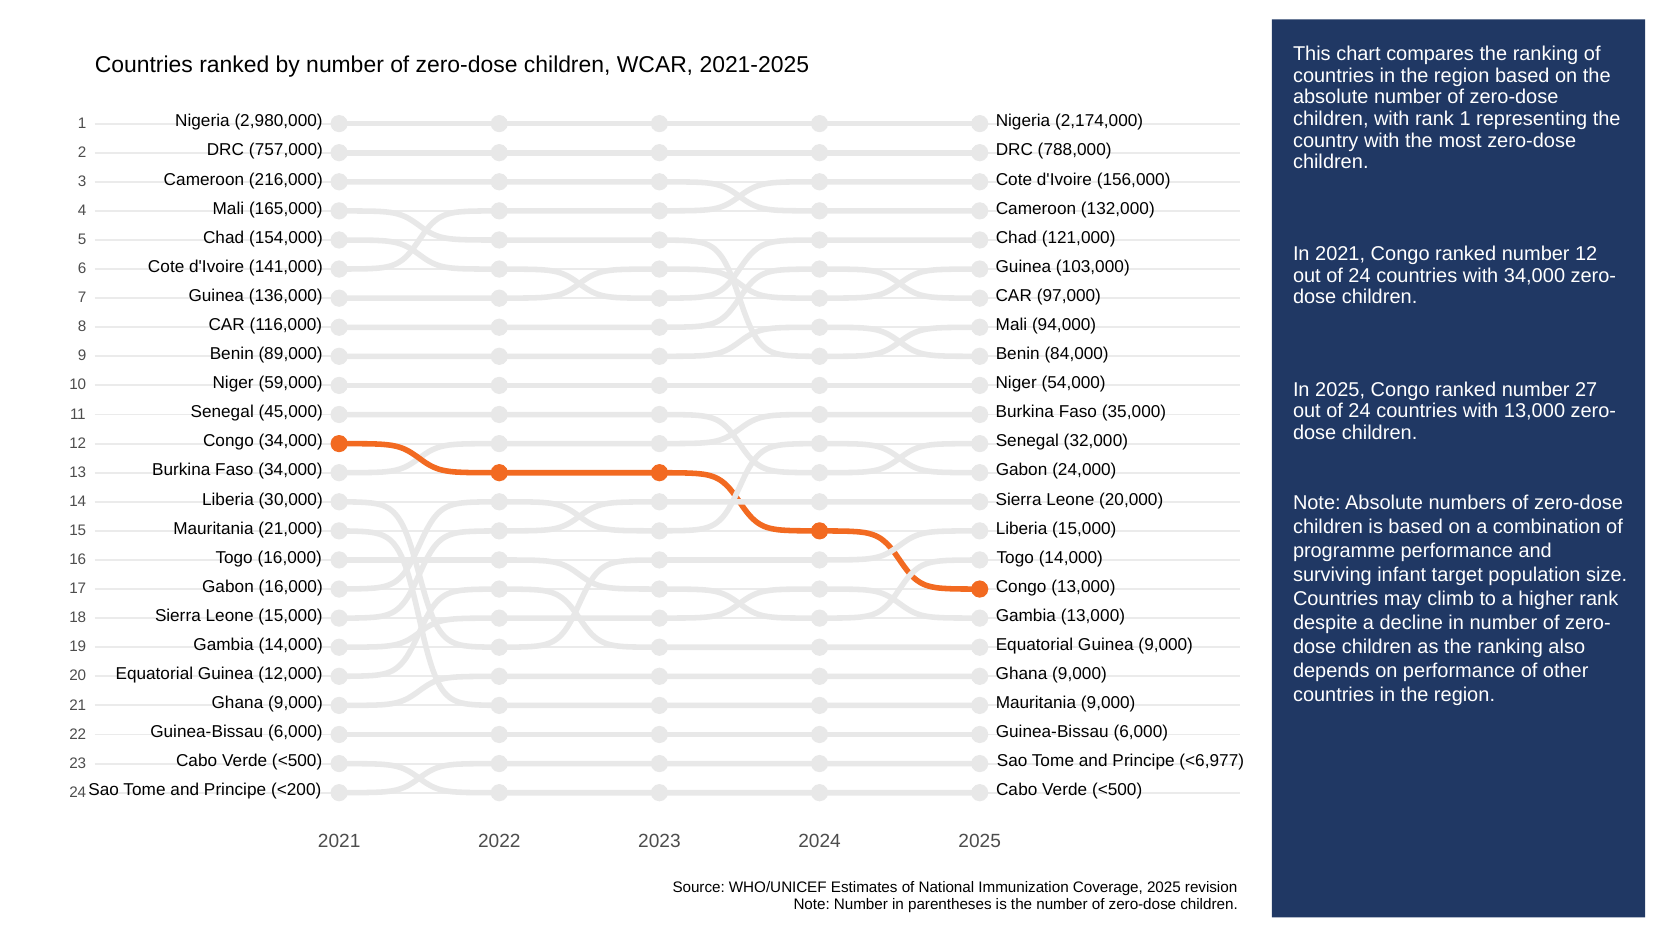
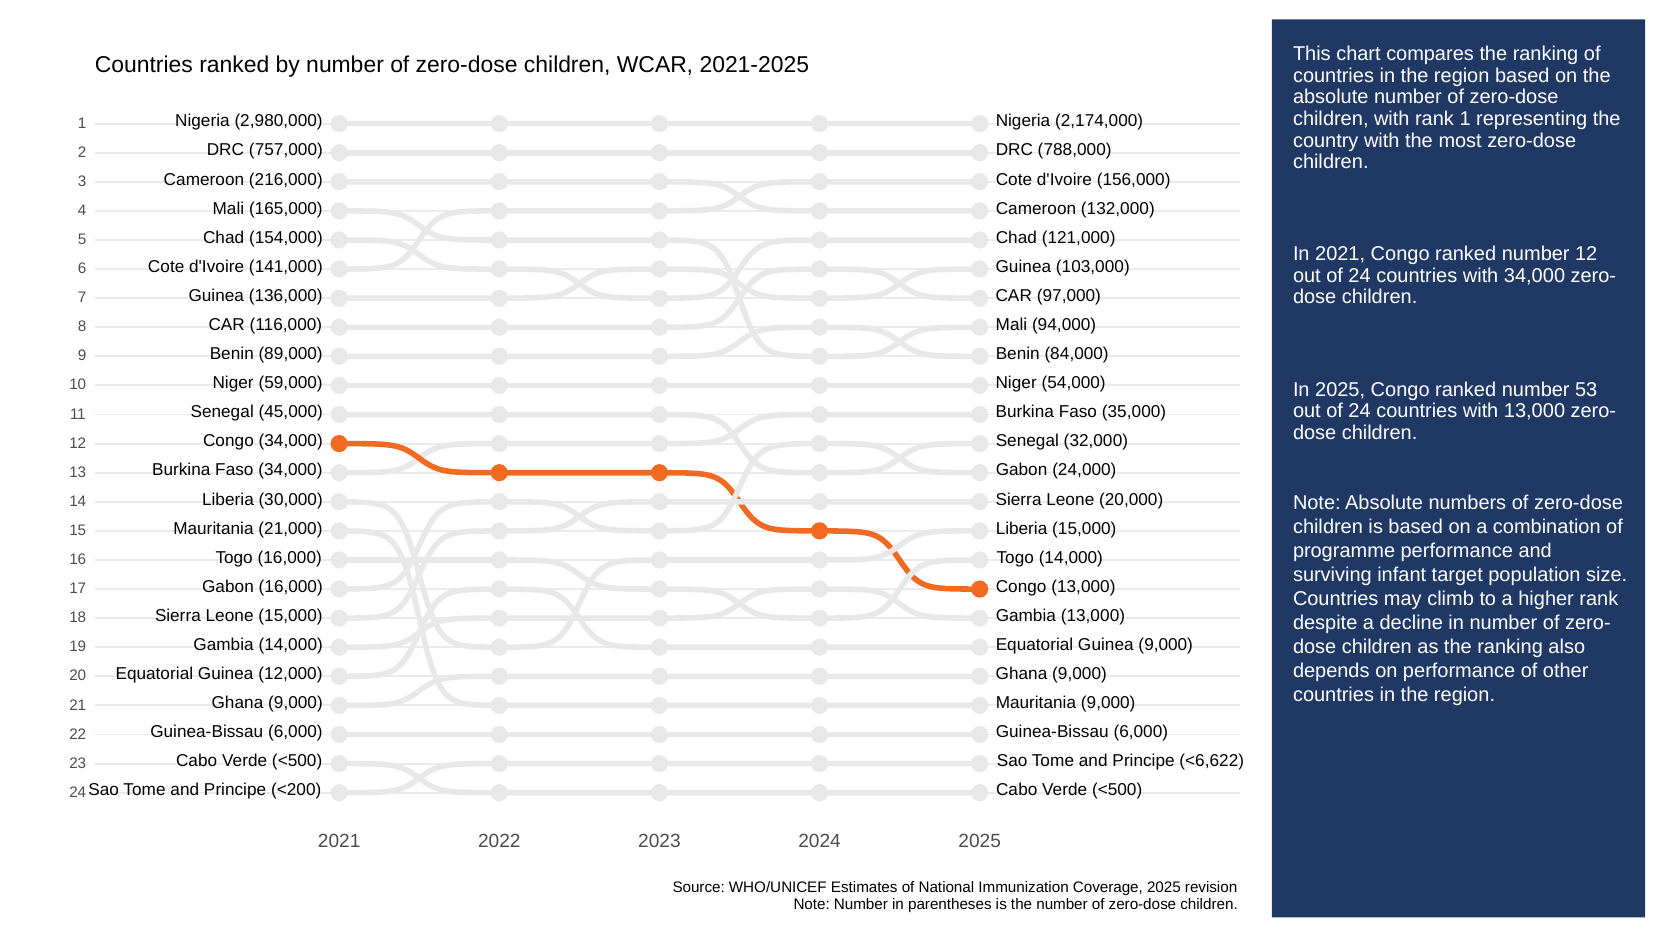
27: 27 -> 53 (1586, 390)
<6,977: <6,977 -> <6,622 (1212, 761)
